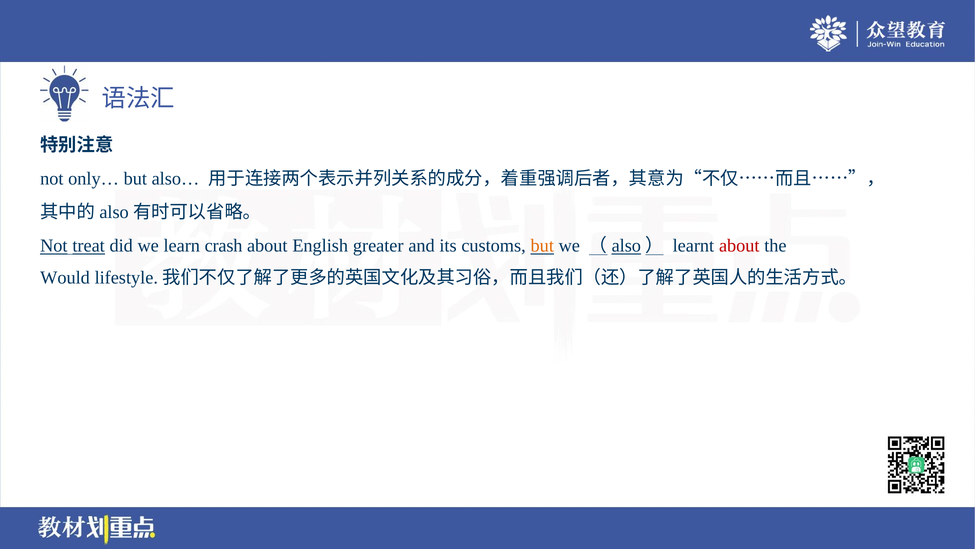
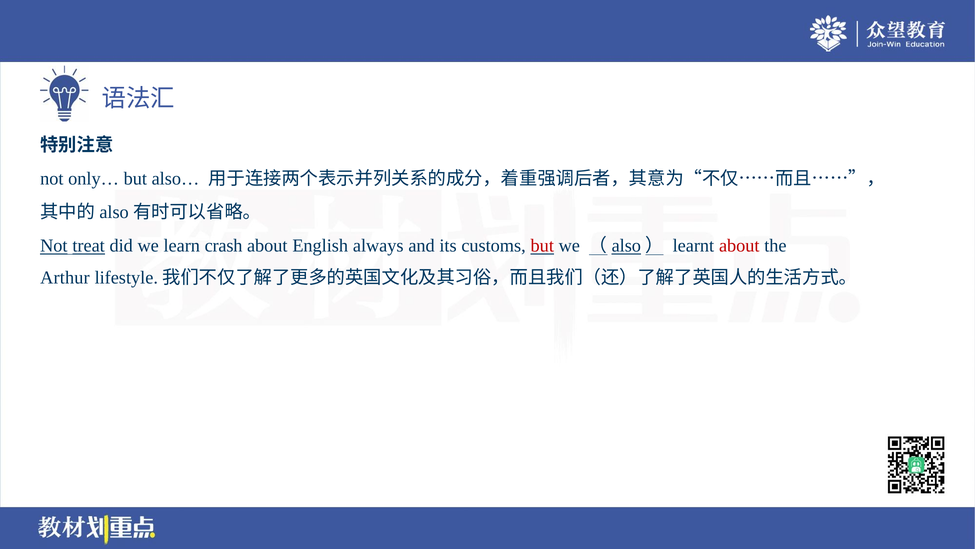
greater: greater -> always (378, 246)
but colour: orange -> red (542, 246)
Would: Would -> Arthur (65, 277)
